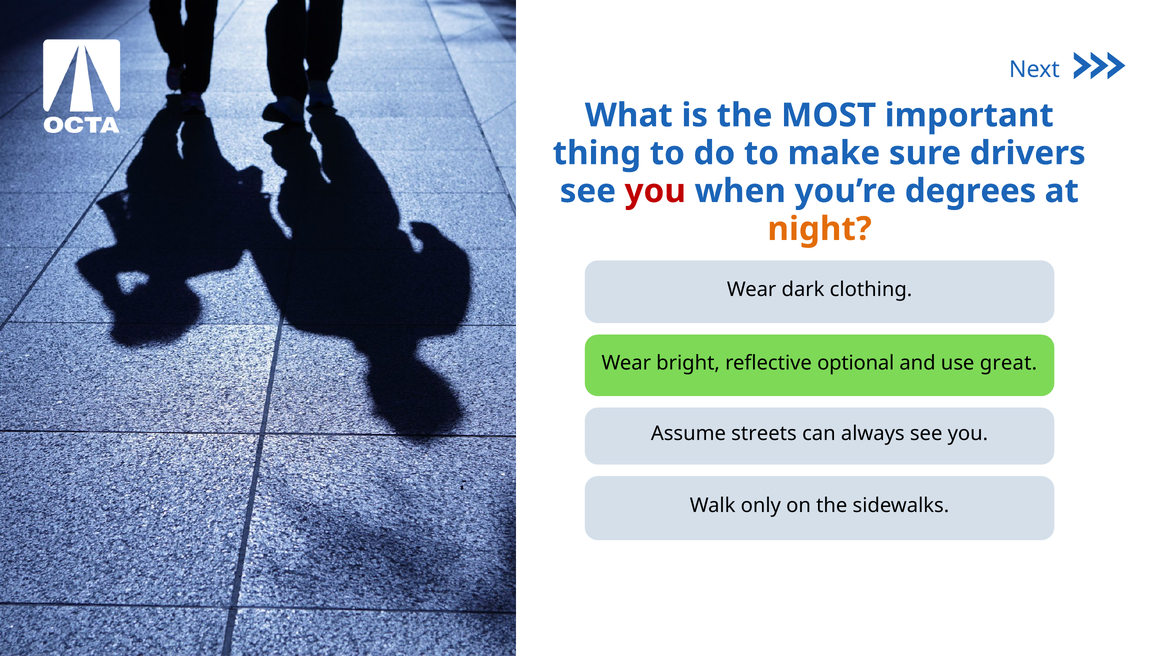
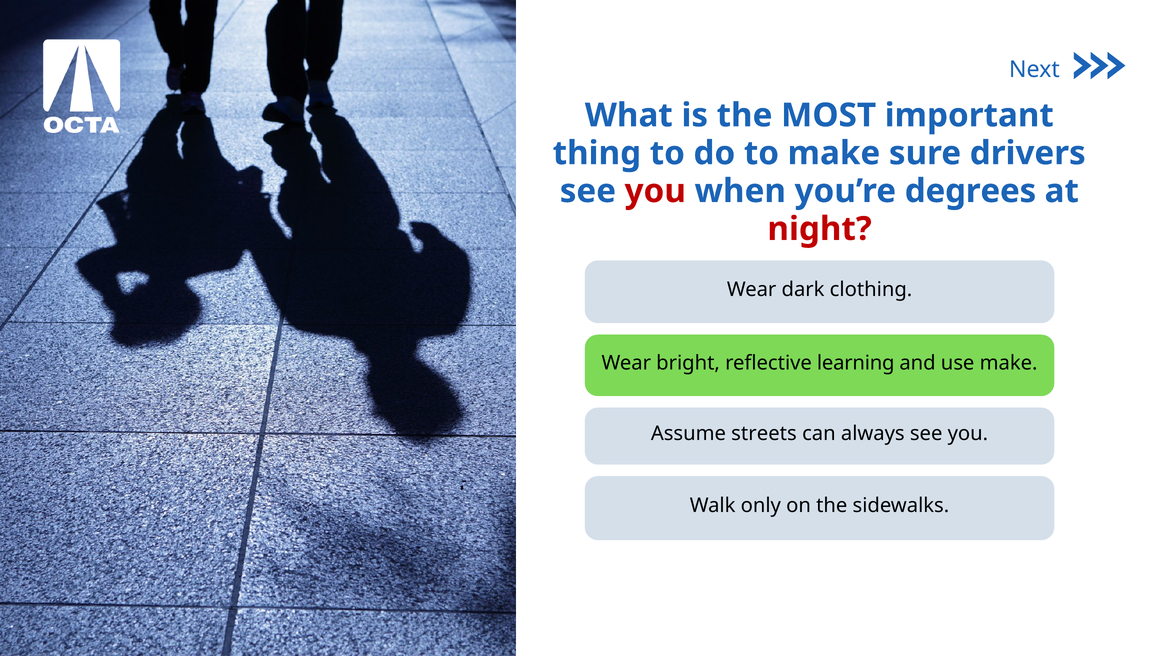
night colour: orange -> red (820, 229)
optional: optional -> learning (856, 363)
use great: great -> make (1009, 363)
